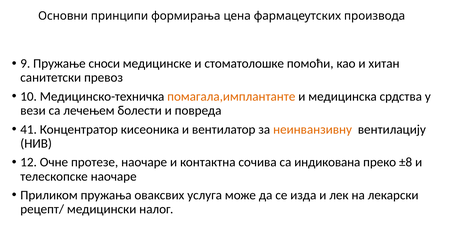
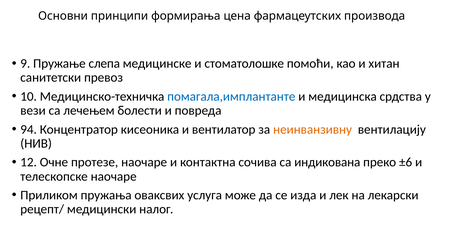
сноси: сноси -> слепа (104, 64)
помагала,имплантанте colour: orange -> blue (231, 97)
41: 41 -> 94 (29, 130)
±8: ±8 -> ±6 (406, 163)
